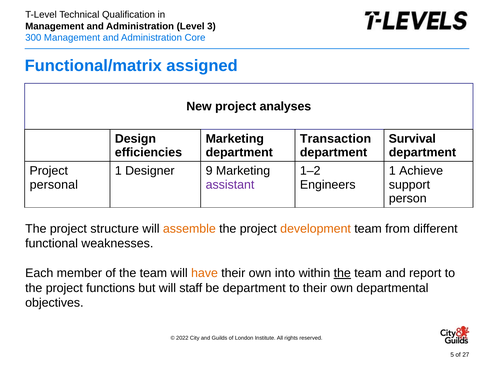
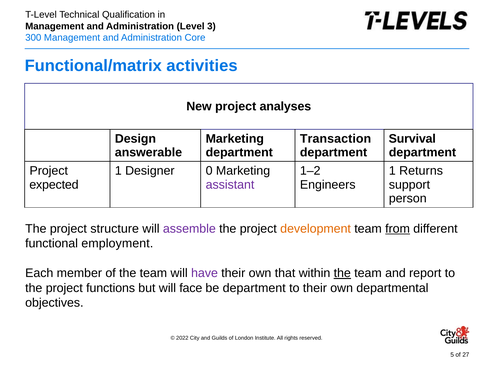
assigned: assigned -> activities (202, 65)
efficiencies: efficiencies -> answerable (148, 152)
9: 9 -> 0 (209, 171)
Achieve: Achieve -> Returns (421, 171)
personal: personal -> expected (54, 184)
assemble colour: orange -> purple (189, 228)
from underline: none -> present (398, 228)
weaknesses: weaknesses -> employment (117, 243)
have colour: orange -> purple (204, 273)
into: into -> that (285, 273)
staff: staff -> face (191, 288)
